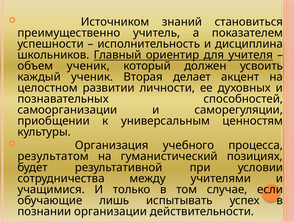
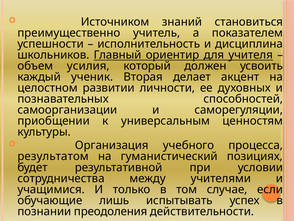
объем ученик: ученик -> усилия (88, 66)
организации: организации -> преодоления (111, 211)
